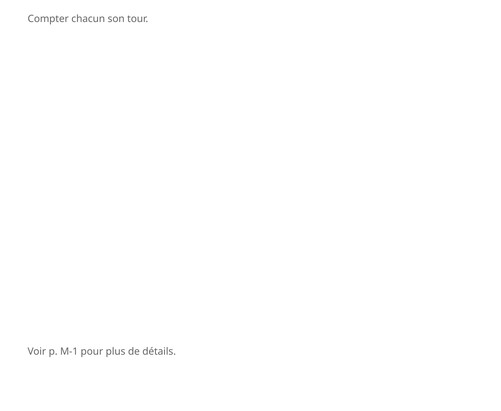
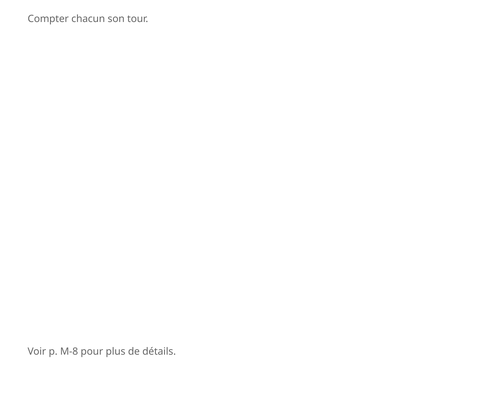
M-1: M-1 -> M-8 (69, 351)
